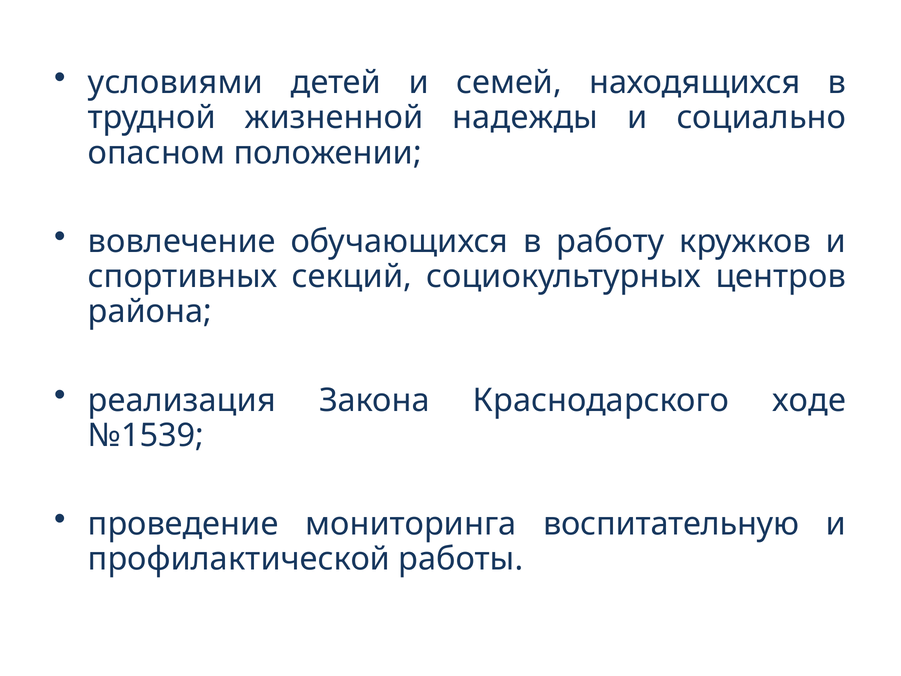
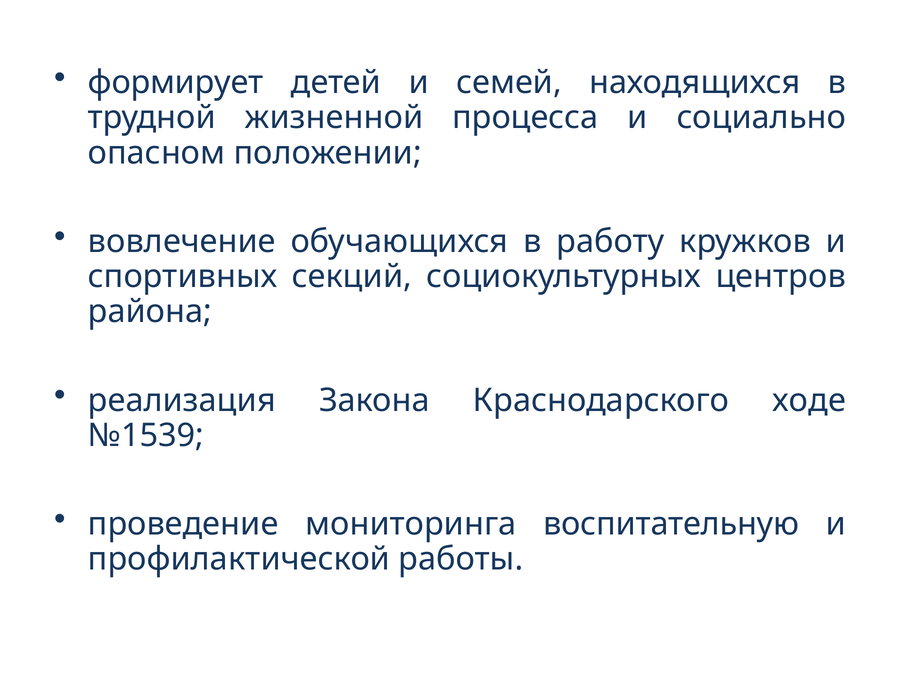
условиями: условиями -> формирует (176, 83)
надежды: надежды -> процесса (525, 118)
